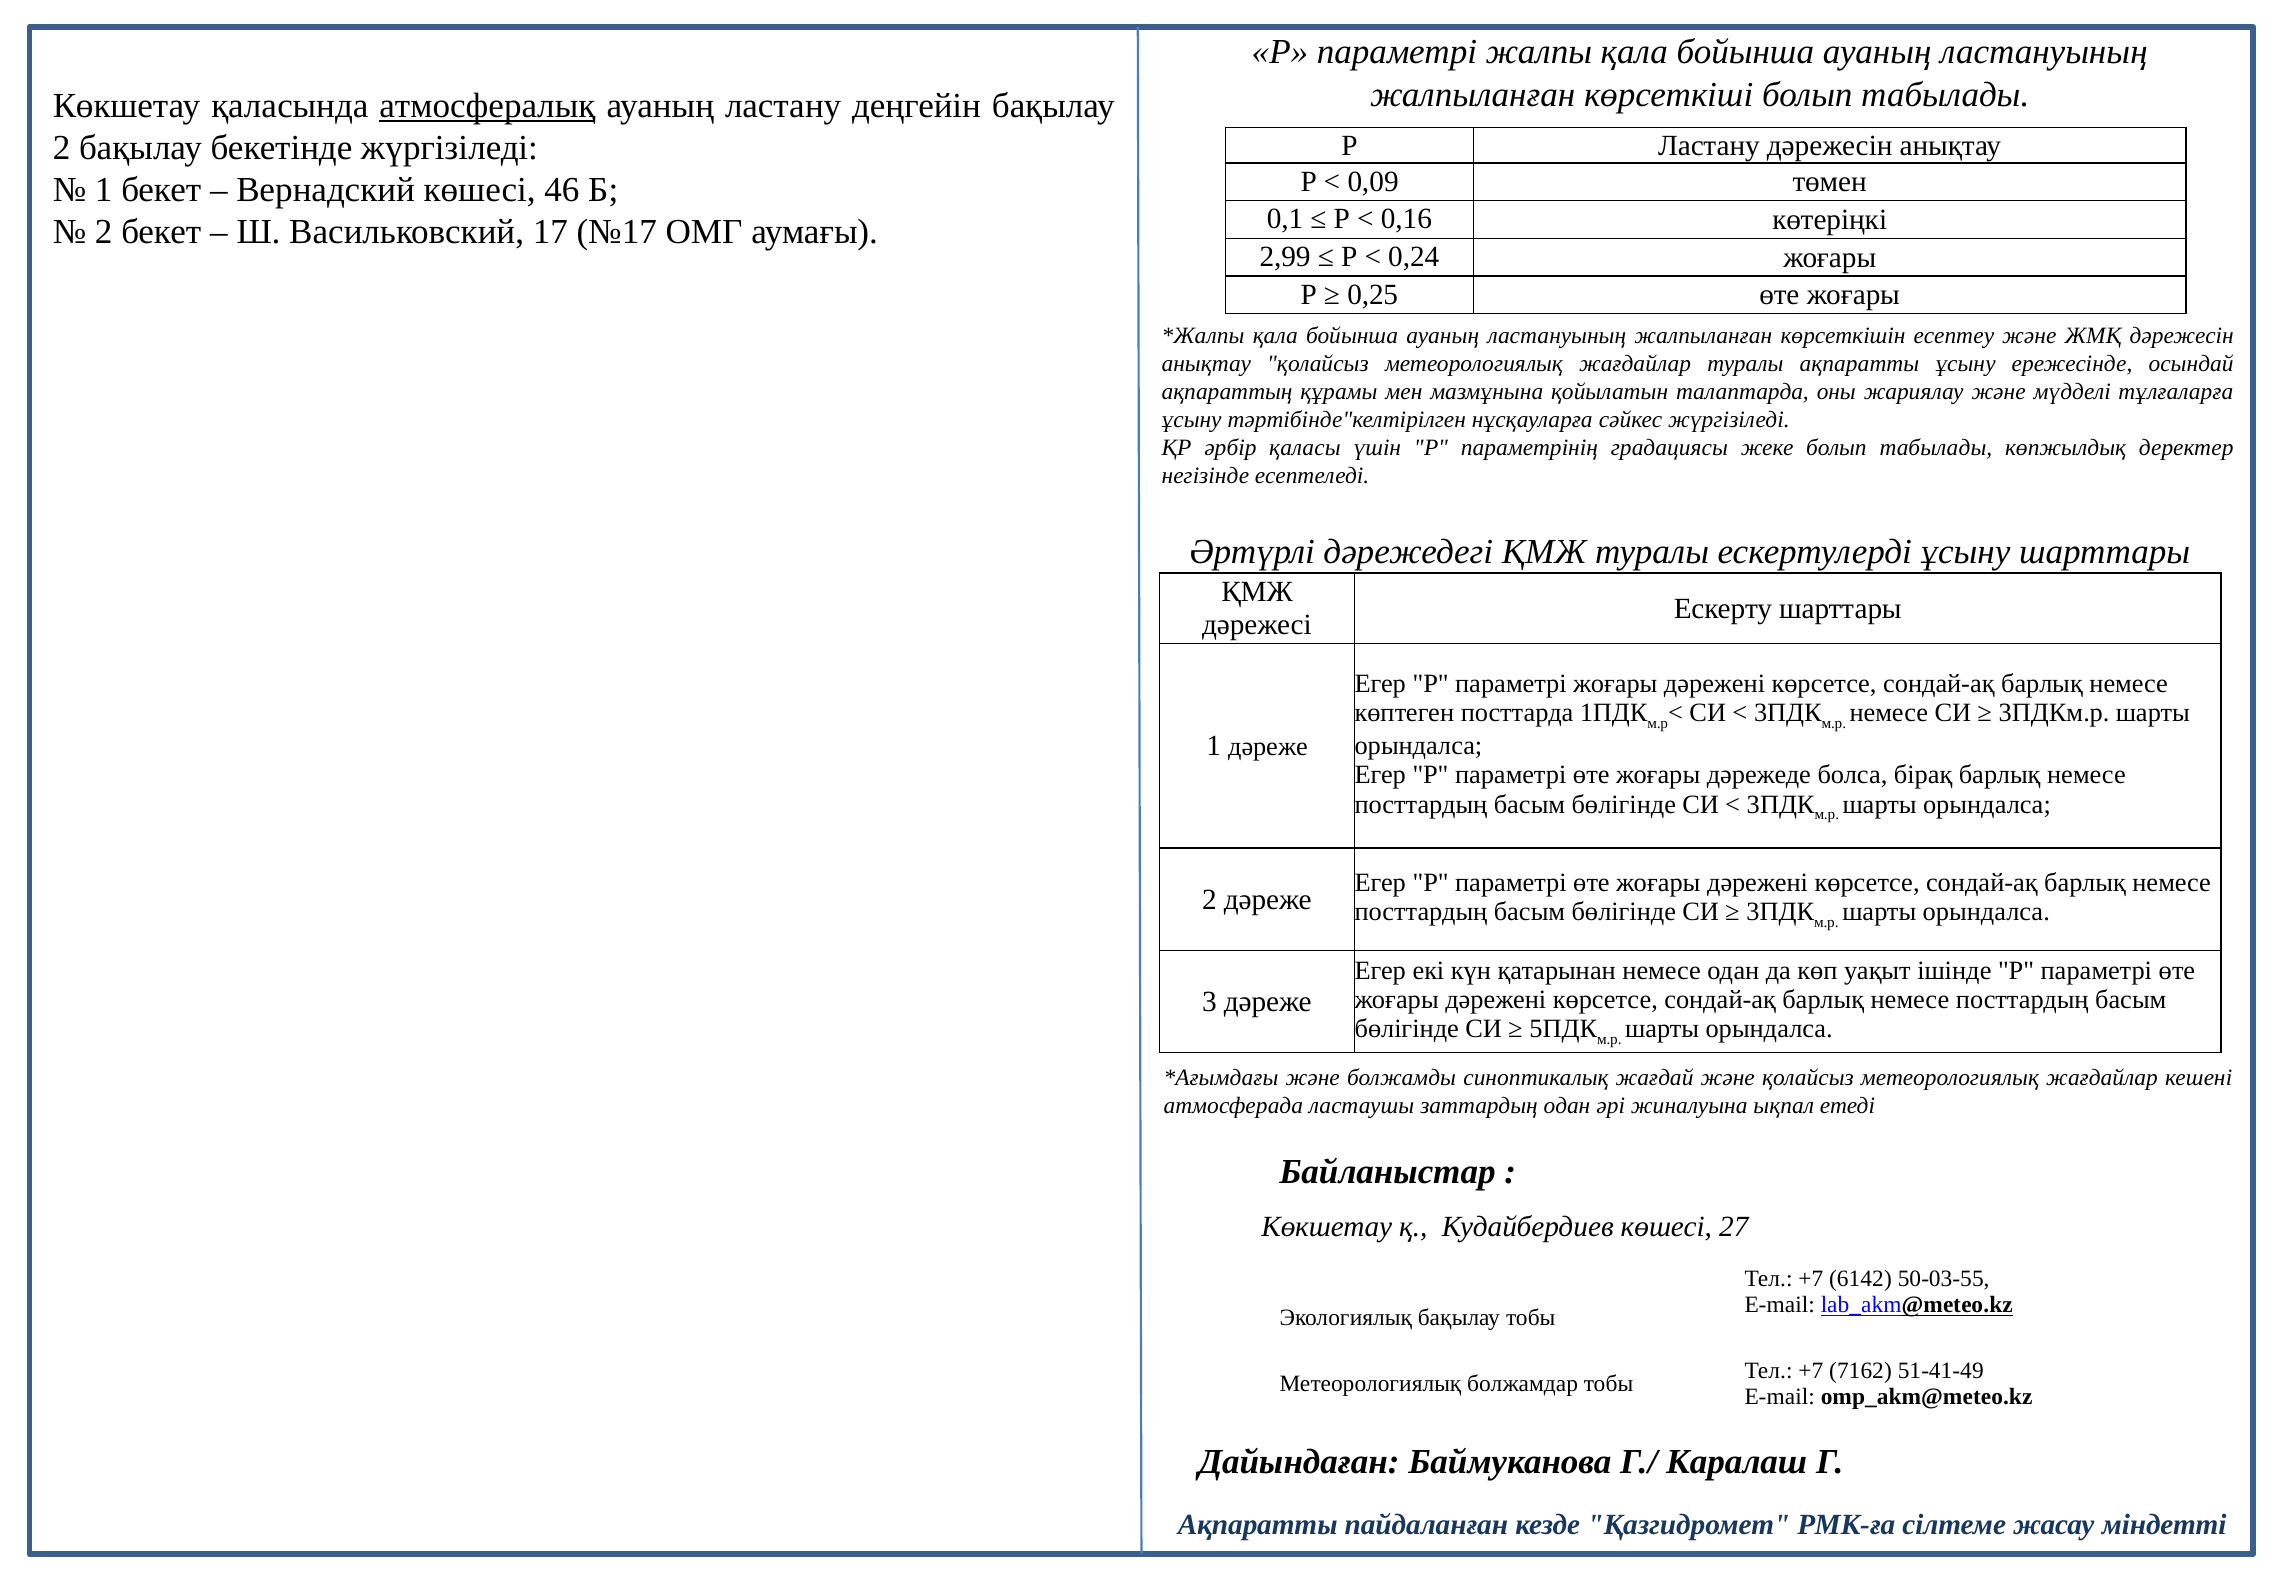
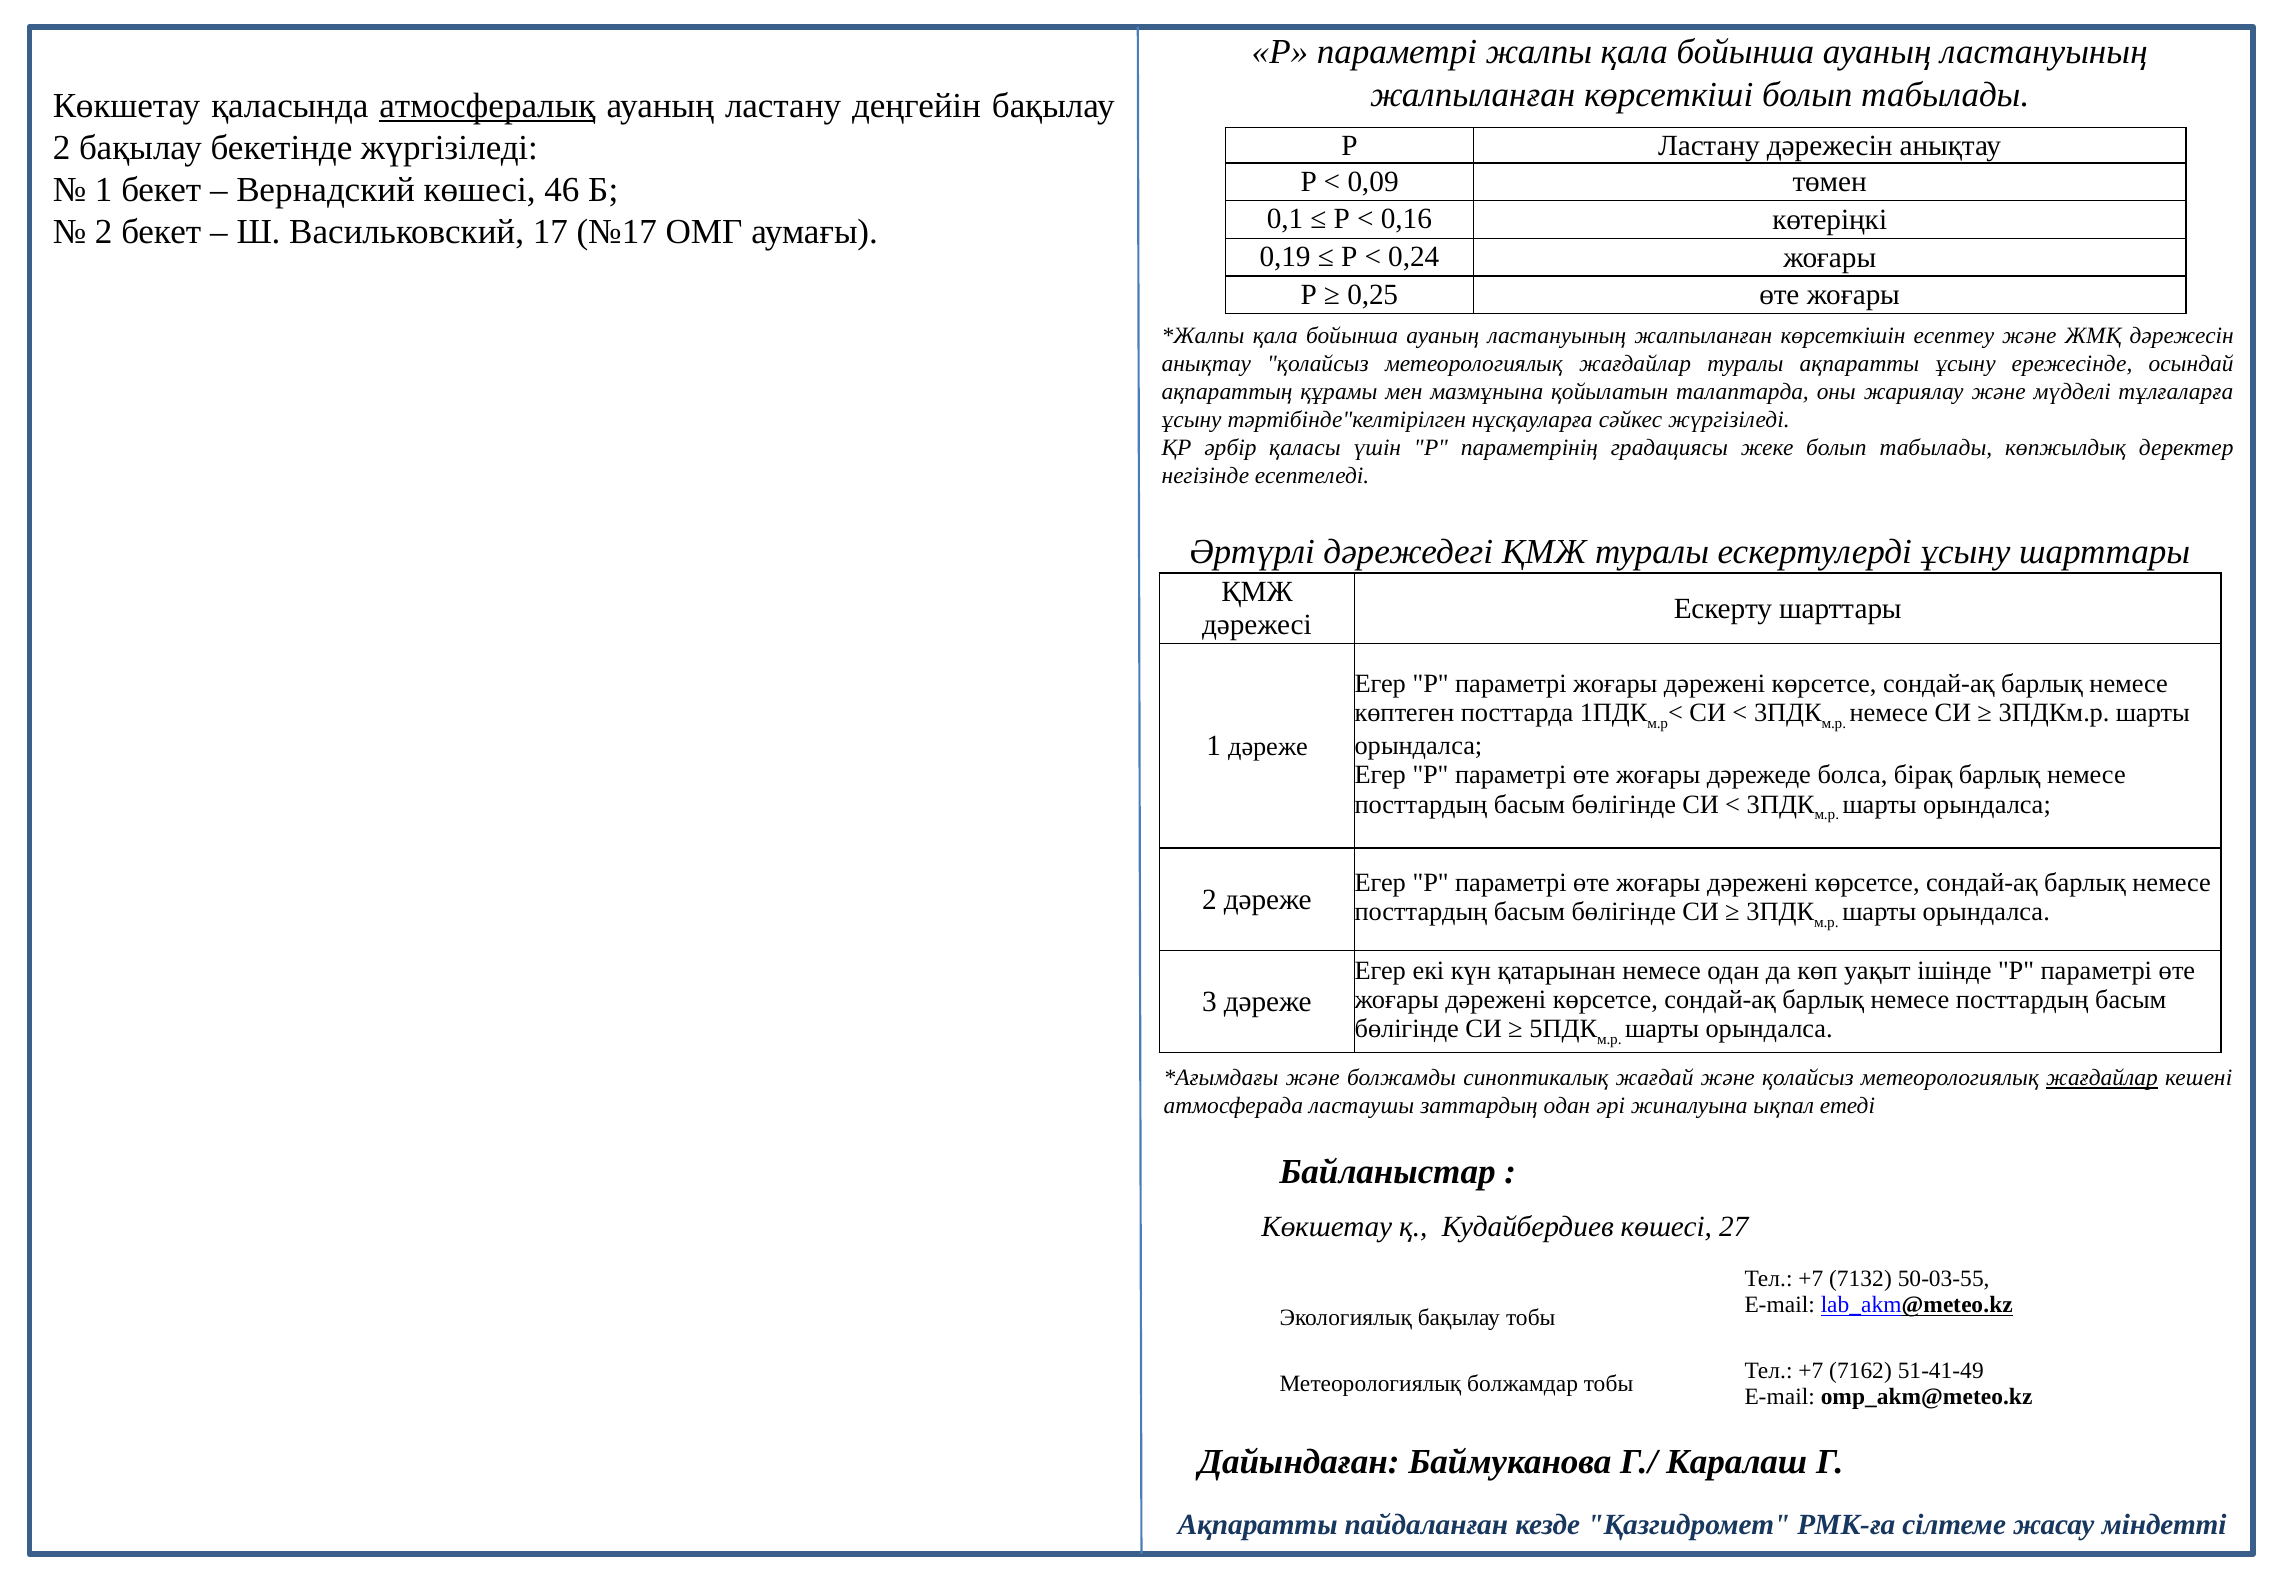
2,99: 2,99 -> 0,19 (1285, 257)
жағдайлар underline: none -> present (2102, 1077)
6142: 6142 -> 7132 (1860, 1279)
